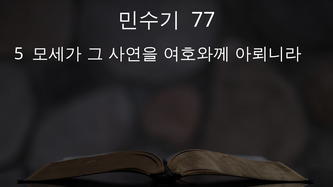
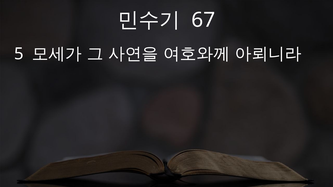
77: 77 -> 67 (203, 20)
